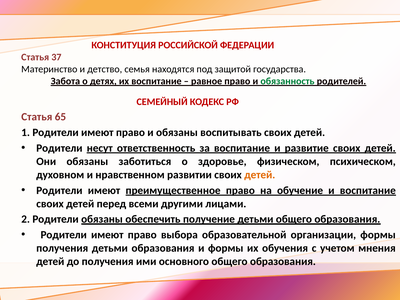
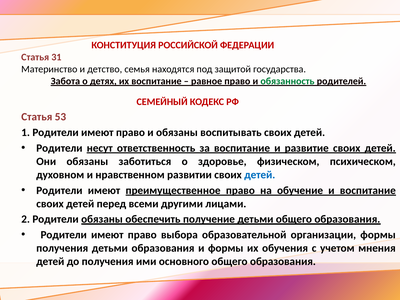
37: 37 -> 31 (56, 57)
65: 65 -> 53 (60, 117)
детей colour: orange -> blue (260, 175)
